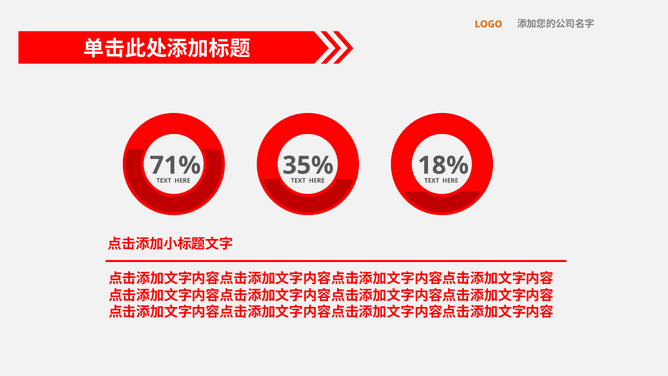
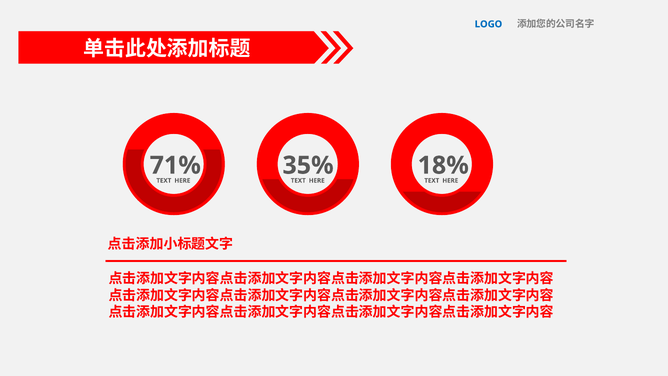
LOGO colour: orange -> blue (488, 24)
